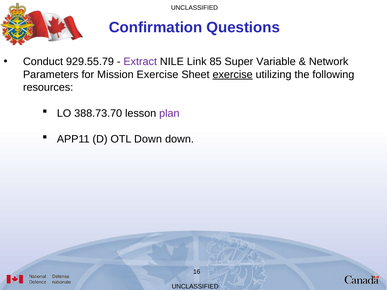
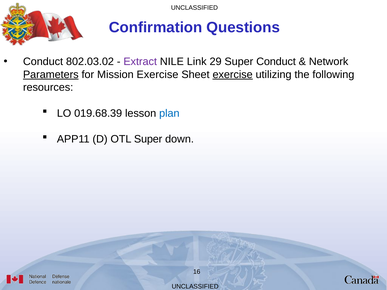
929.55.79: 929.55.79 -> 802.03.02 (90, 62)
85: 85 -> 29 (216, 62)
Super Variable: Variable -> Conduct (276, 62)
Parameters underline: none -> present (51, 75)
388.73.70: 388.73.70 -> 019.68.39 (98, 113)
plan colour: purple -> blue (169, 113)
OTL Down: Down -> Super (148, 139)
